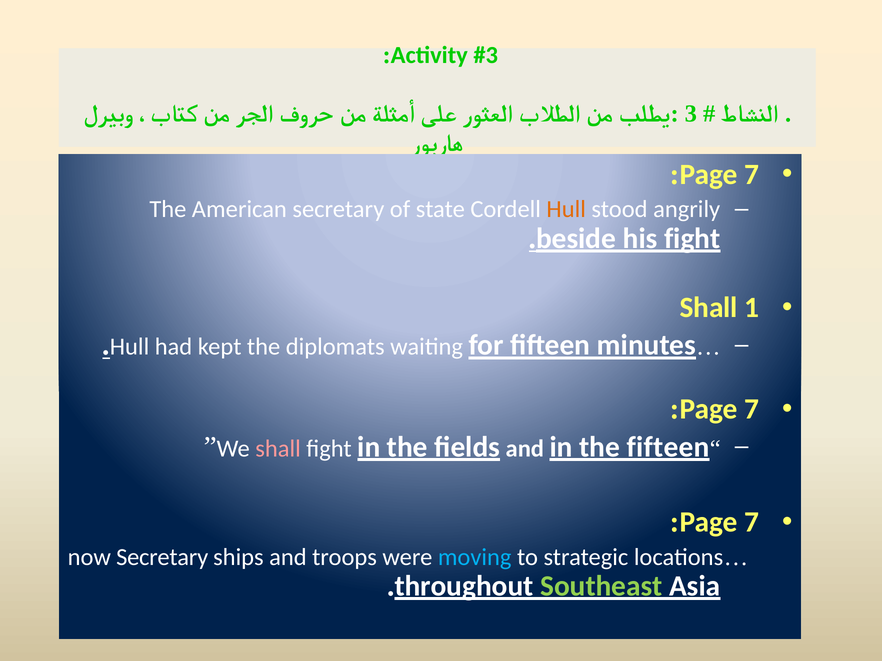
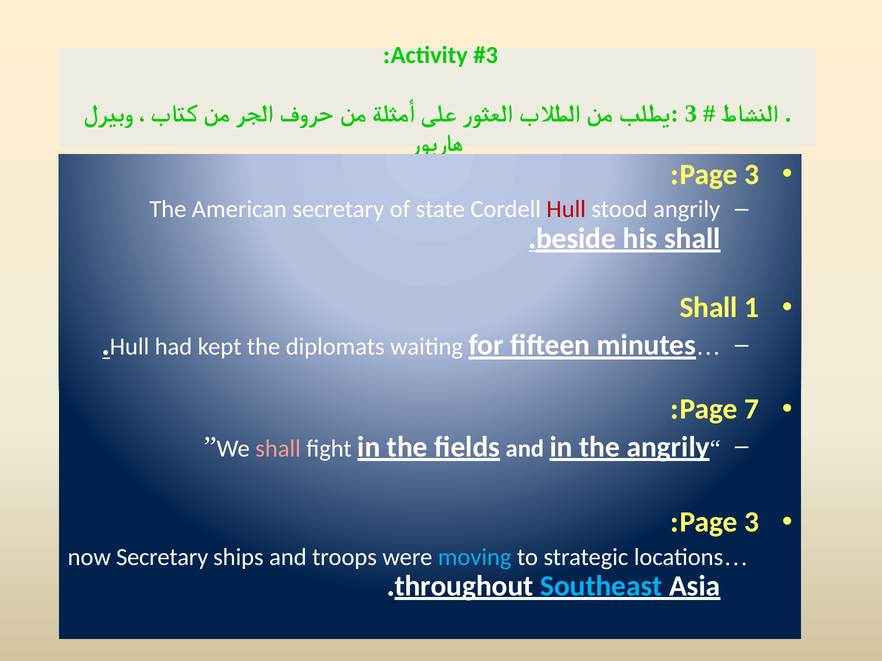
7: 7 -> 3 (752, 174)
Hull colour: orange -> red (566, 209)
his fight: fight -> shall (692, 239)
the fifteen: fifteen -> angrily (668, 447)
7: 7 -> 3 (752, 522)
Southeast colour: light green -> light blue (601, 586)
